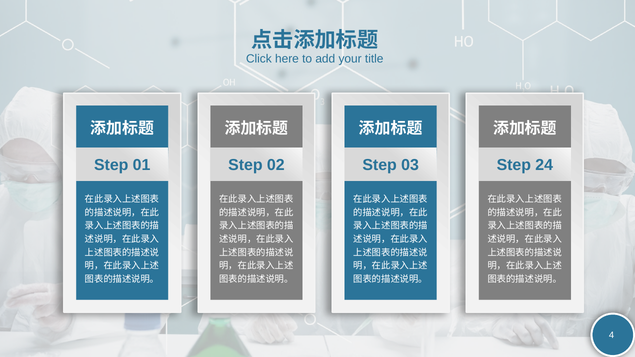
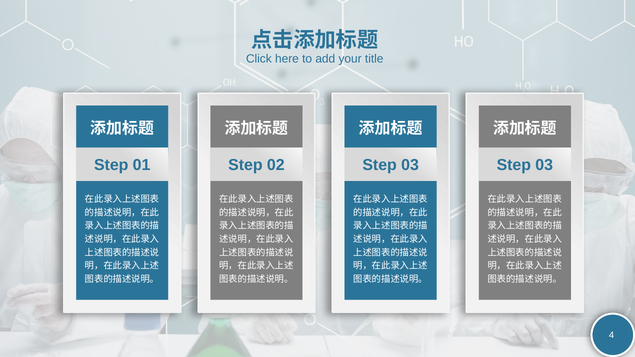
24: 24 -> 03 (544, 165)
